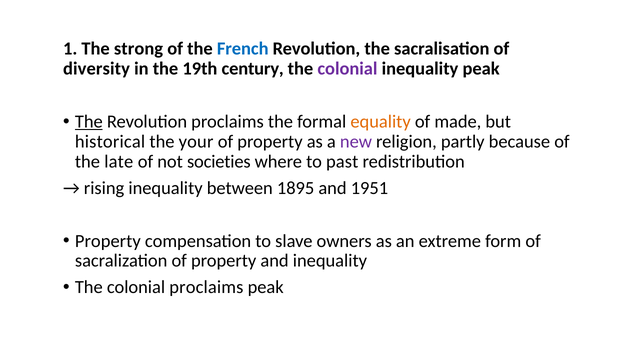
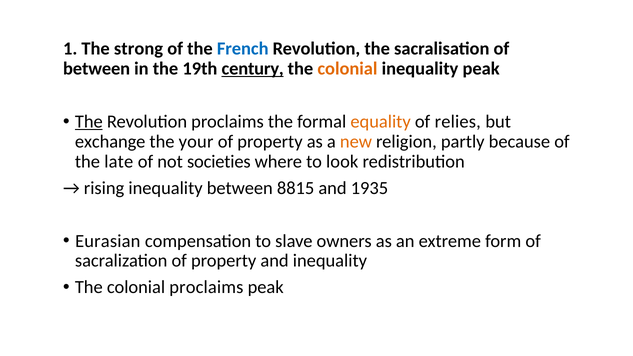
diversity: diversity -> between (97, 69)
century underline: none -> present (253, 69)
colonial colour: purple -> orange (347, 69)
made: made -> relies (458, 122)
historical: historical -> exchange (110, 142)
new colour: purple -> orange (356, 142)
past: past -> look (342, 162)
1895: 1895 -> 8815 (296, 188)
1951: 1951 -> 1935 (369, 188)
Property: Property -> Eurasian (108, 241)
